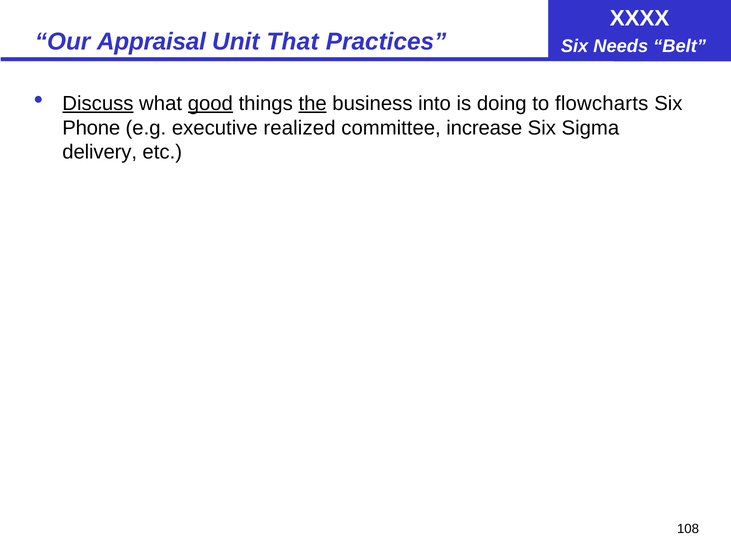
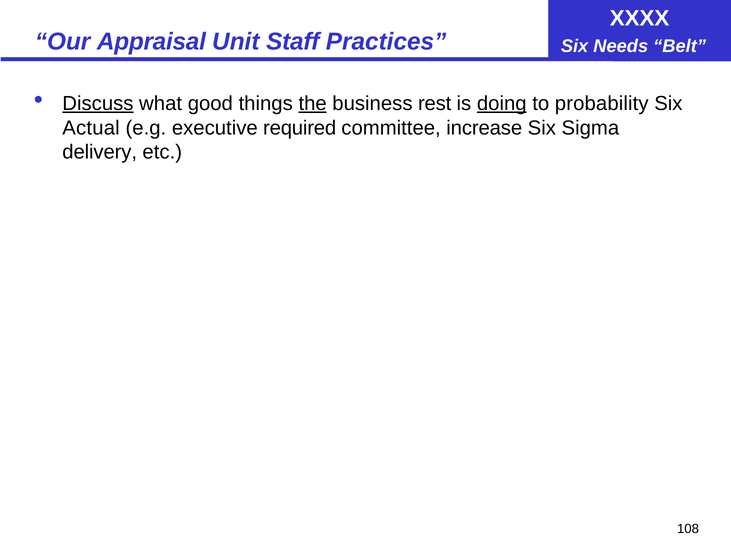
That: That -> Staff (293, 42)
good underline: present -> none (210, 103)
into: into -> rest (435, 103)
doing underline: none -> present (502, 103)
flowcharts: flowcharts -> probability (602, 103)
Phone: Phone -> Actual (91, 128)
realized: realized -> required (300, 128)
